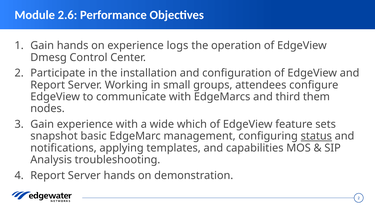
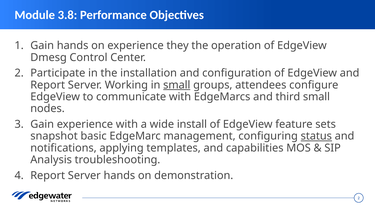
2.6: 2.6 -> 3.8 (67, 15)
logs: logs -> they (178, 46)
small underline: none -> present (177, 85)
third them: them -> small (316, 97)
which: which -> install (192, 124)
